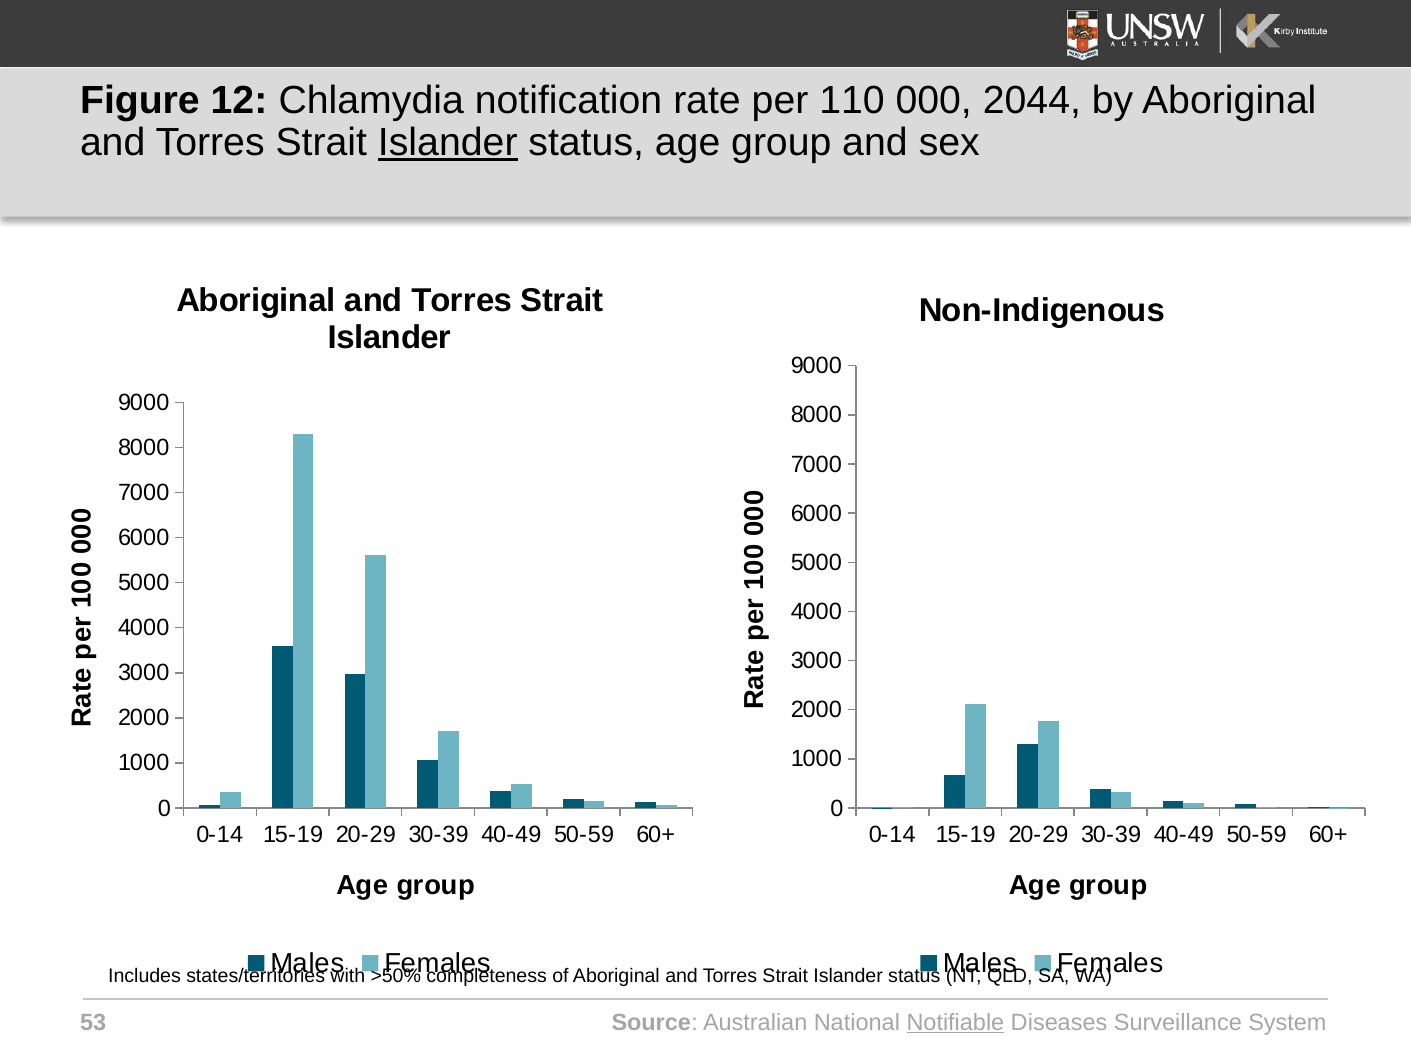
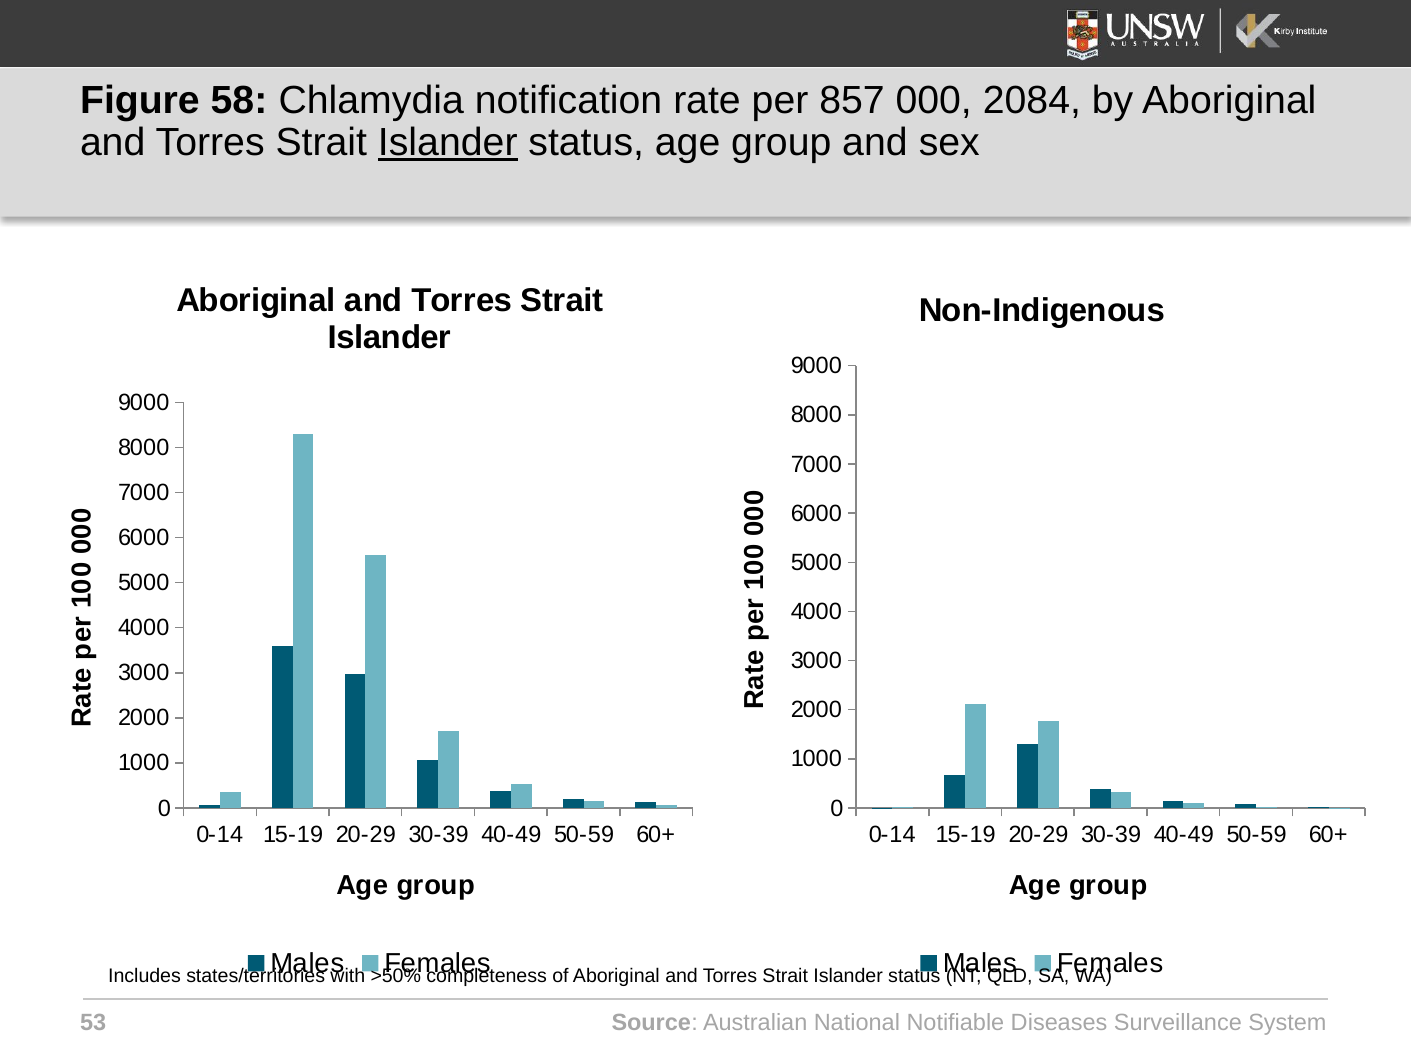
12: 12 -> 58 (239, 100)
110: 110 -> 857 (852, 100)
2044: 2044 -> 2084 (1032, 100)
Notifiable underline: present -> none (955, 1023)
